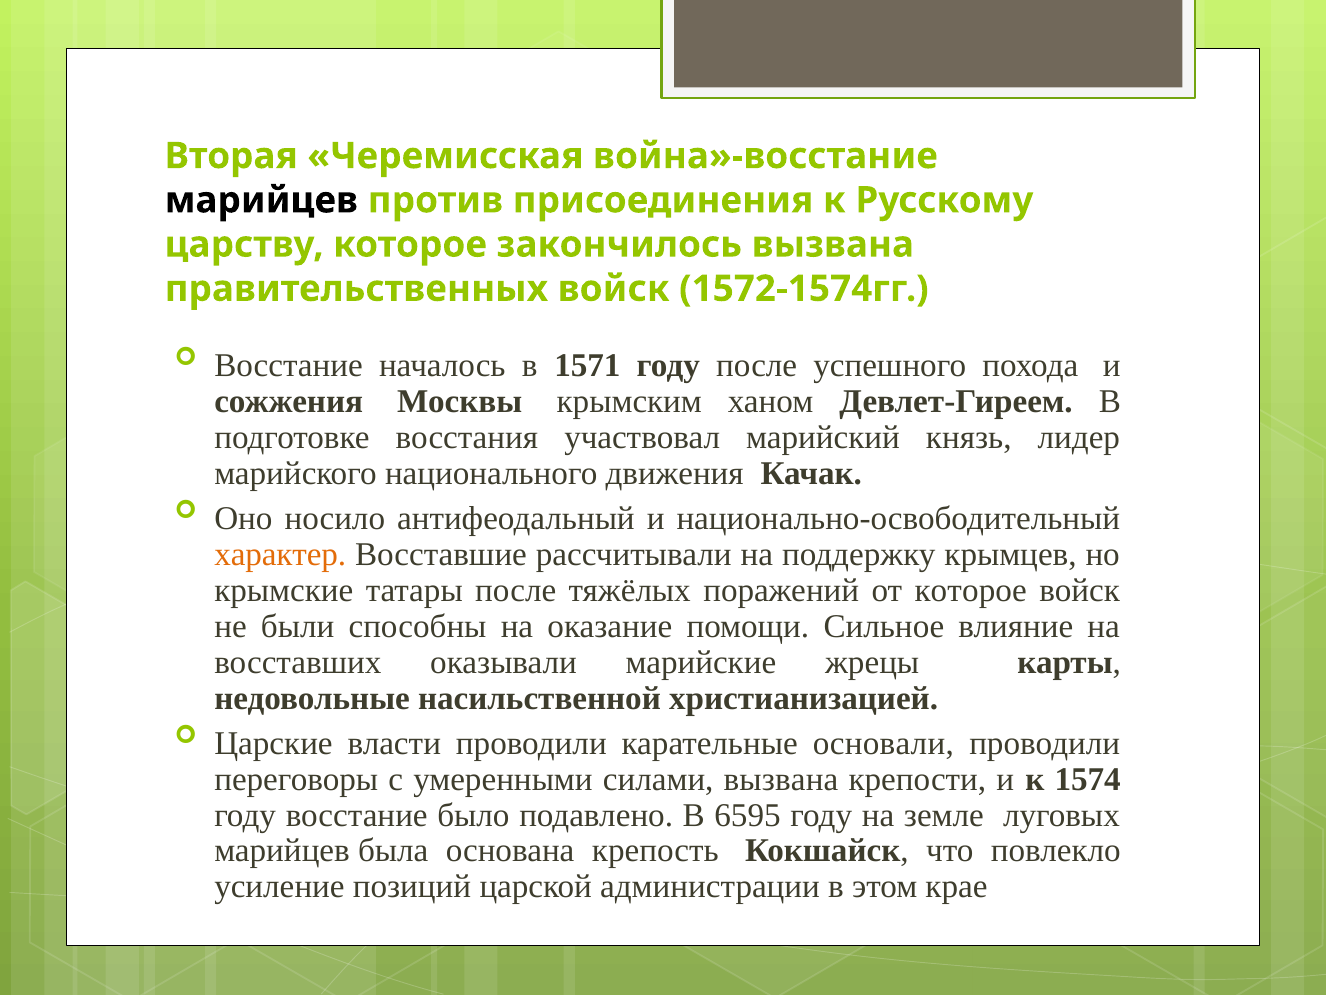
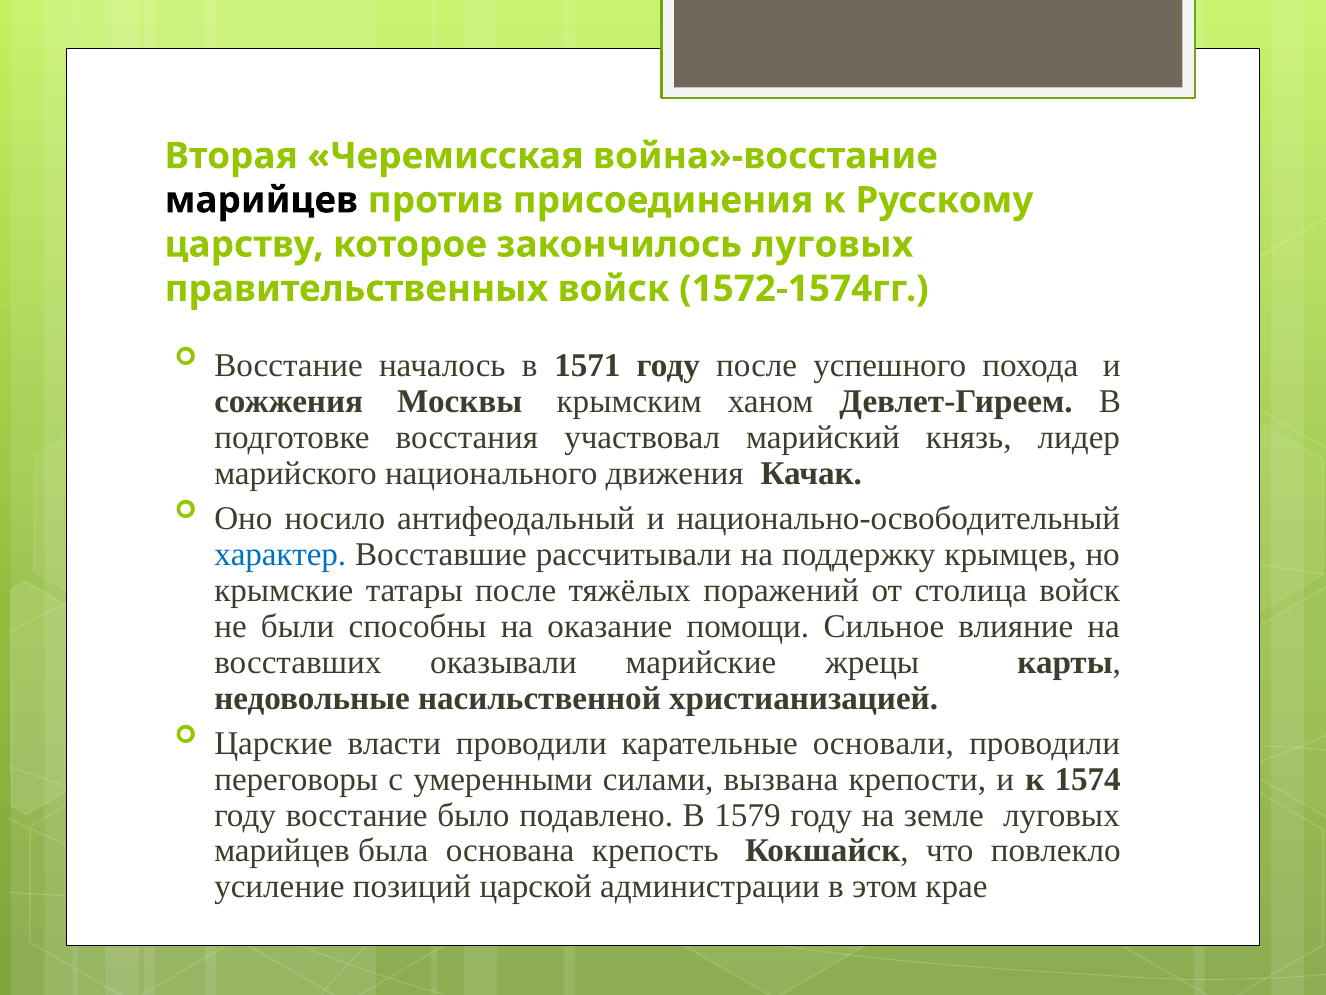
закончилось вызвана: вызвана -> луговых (833, 244)
характер colour: orange -> blue (280, 554)
от которое: которое -> столица (971, 590)
6595: 6595 -> 1579 (748, 815)
